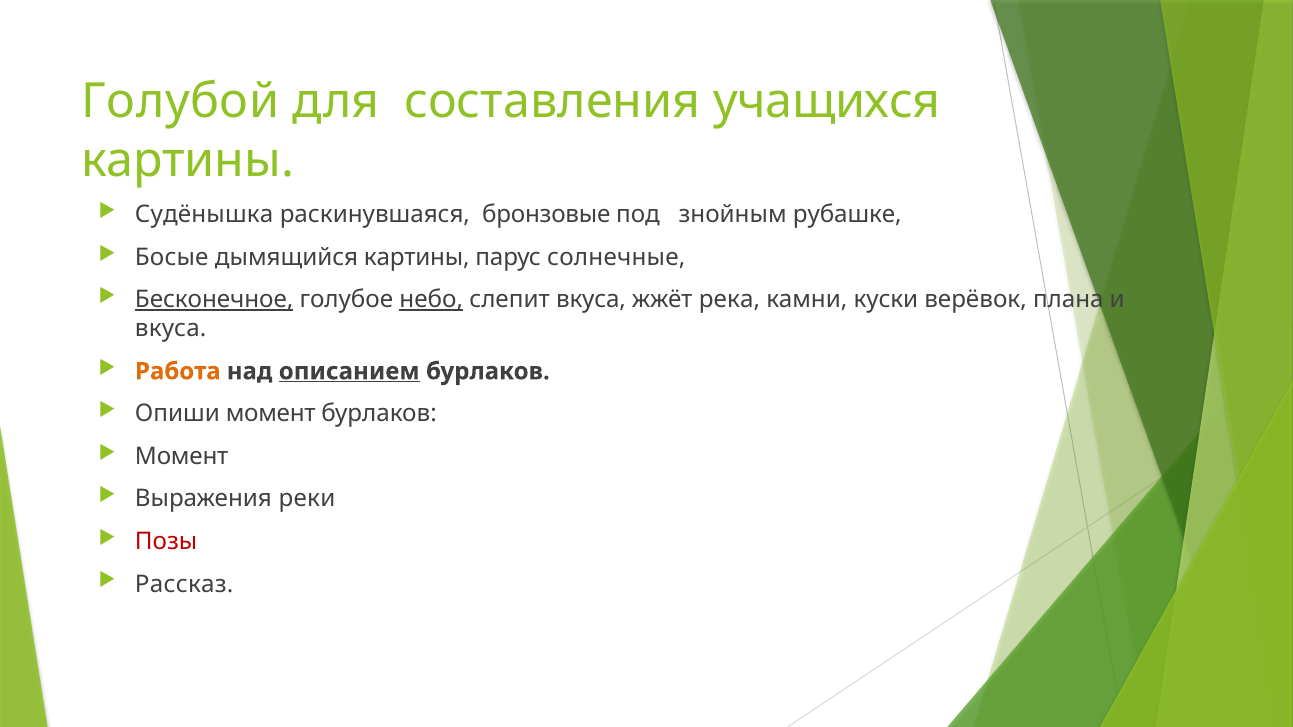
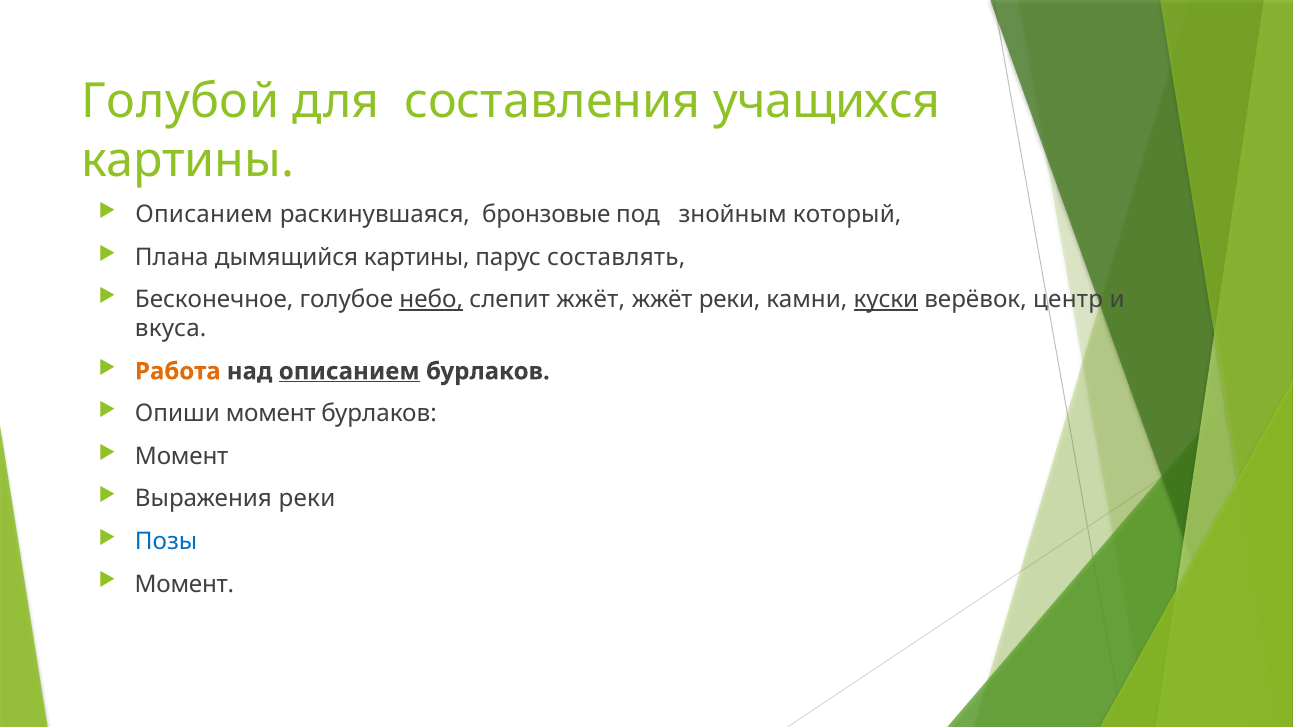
Судёнышка: Судёнышка -> Описанием (204, 215)
рубашке: рубашке -> который (847, 215)
Босые: Босые -> Плана (172, 257)
солнечные: солнечные -> составлять (616, 257)
Бесконечное underline: present -> none (214, 300)
слепит вкуса: вкуса -> жжёт (591, 300)
жжёт река: река -> реки (730, 300)
куски underline: none -> present (886, 300)
плана: плана -> центр (1068, 300)
Позы colour: red -> blue (166, 542)
Рассказ: Рассказ -> Момент (184, 584)
